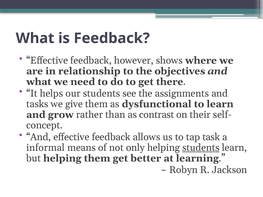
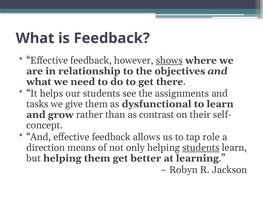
shows underline: none -> present (169, 61)
task: task -> role (211, 137)
informal: informal -> direction (46, 148)
